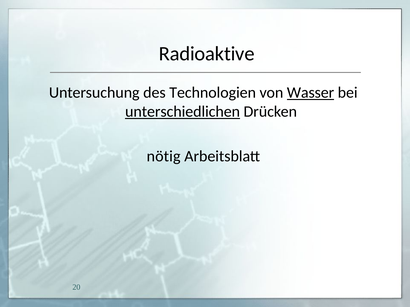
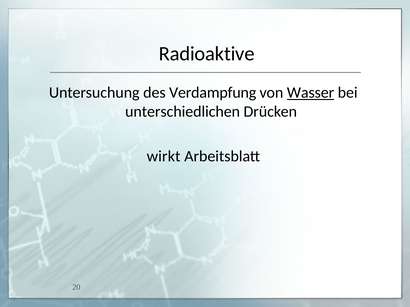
Technologien: Technologien -> Verdampfung (213, 93)
unterschiedlichen underline: present -> none (183, 112)
nötig: nötig -> wirkt (164, 156)
